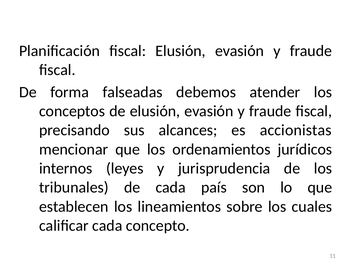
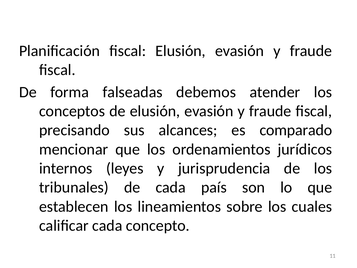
accionistas: accionistas -> comparado (296, 130)
